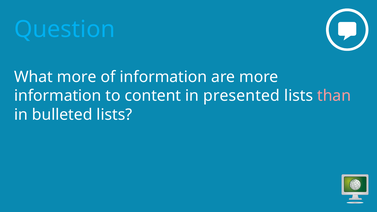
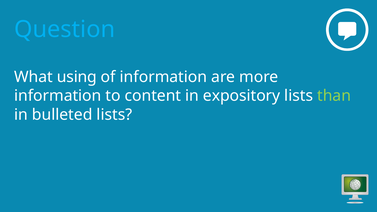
What more: more -> using (77, 77)
presented: presented -> expository (242, 96)
than colour: pink -> light green (334, 96)
